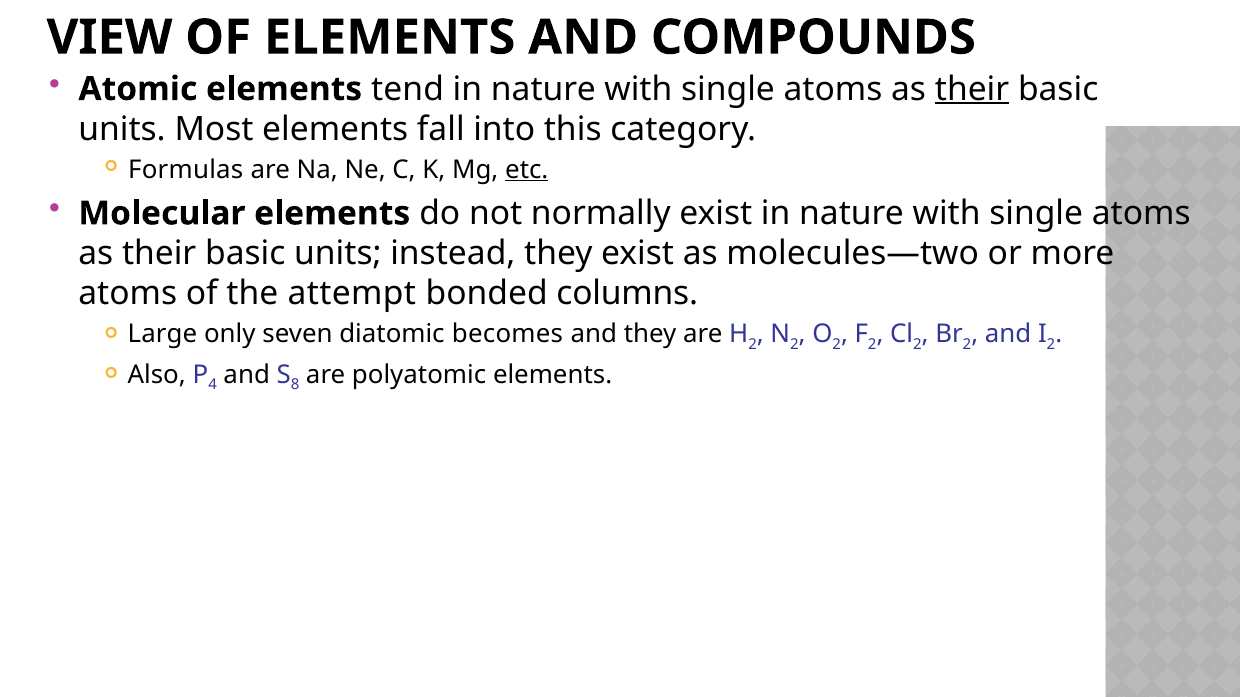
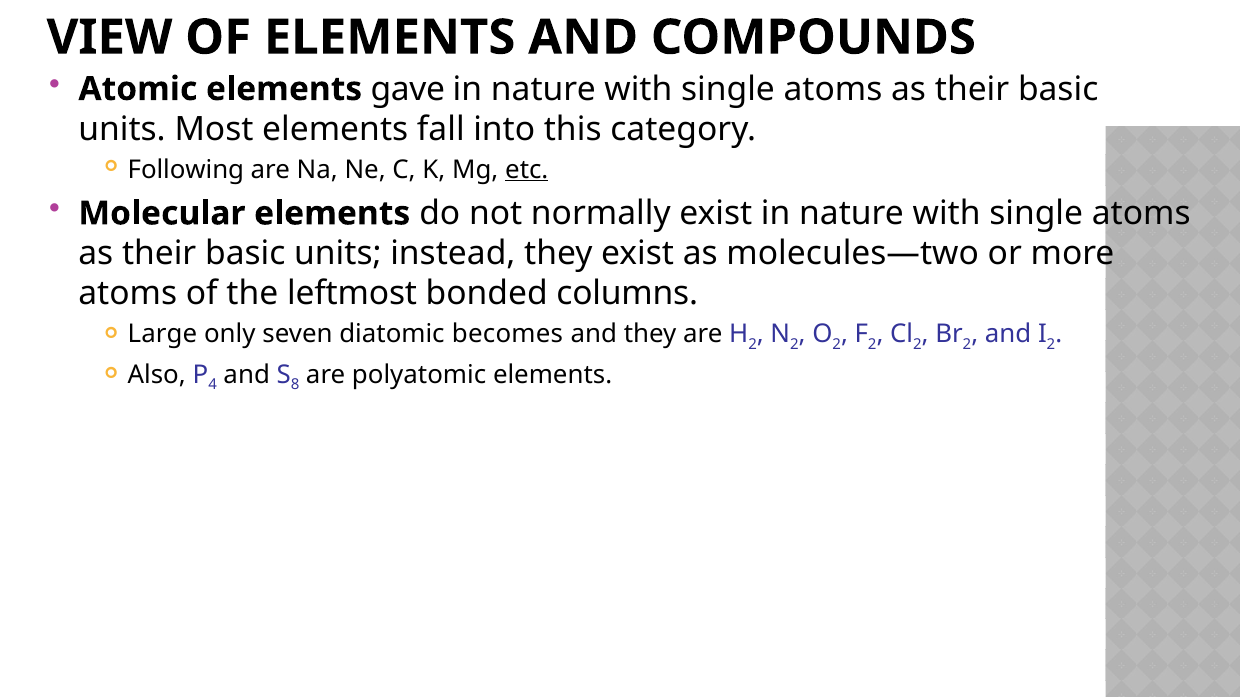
tend: tend -> gave (408, 89)
their underline: present -> none (972, 89)
Formulas: Formulas -> Following (186, 170)
attempt: attempt -> leftmost (352, 294)
